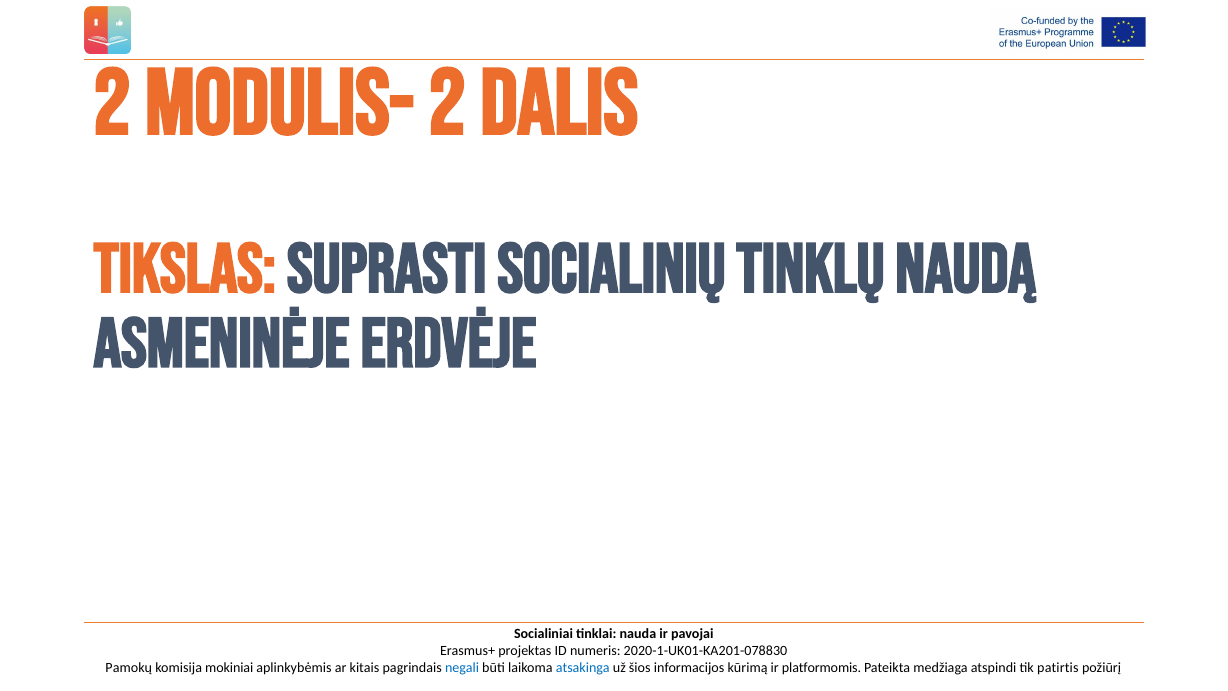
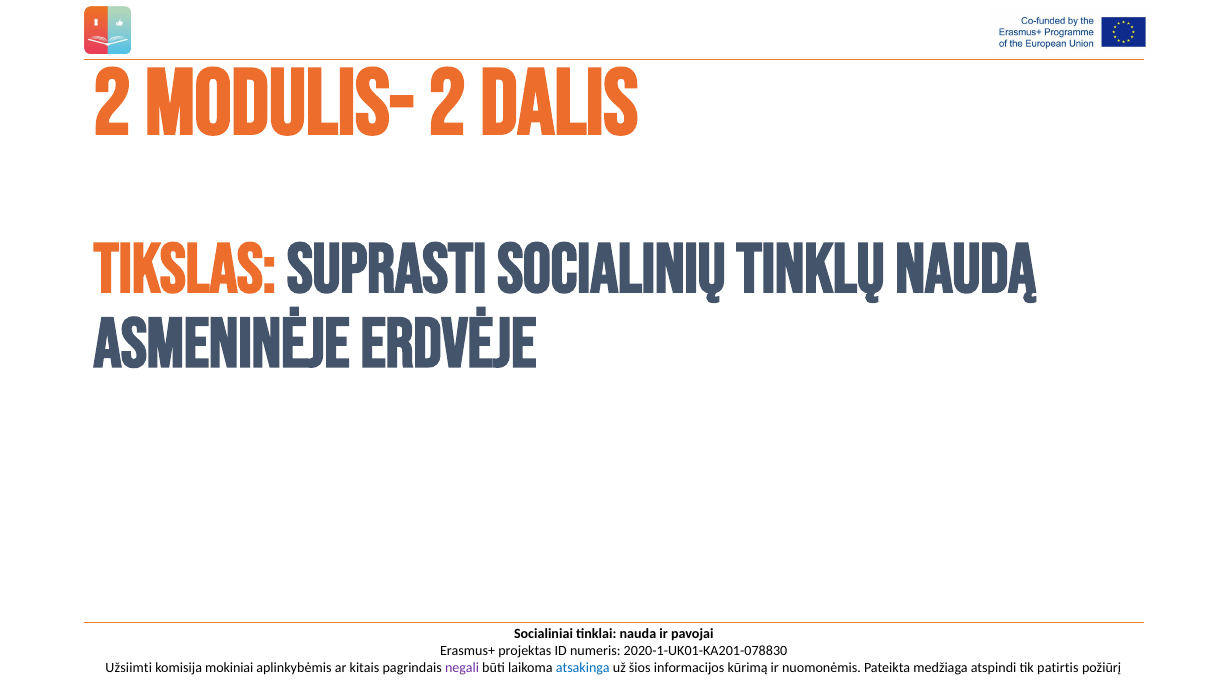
Pamokų: Pamokų -> Užsiimti (129, 667)
negali colour: blue -> purple (462, 667)
platformomis: platformomis -> nuomonėmis (821, 667)
